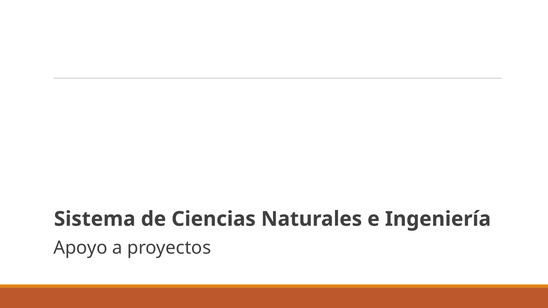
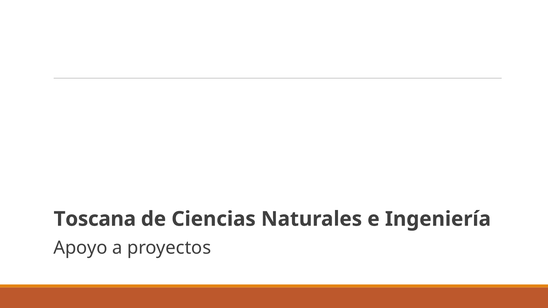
Sistema: Sistema -> Toscana (95, 219)
